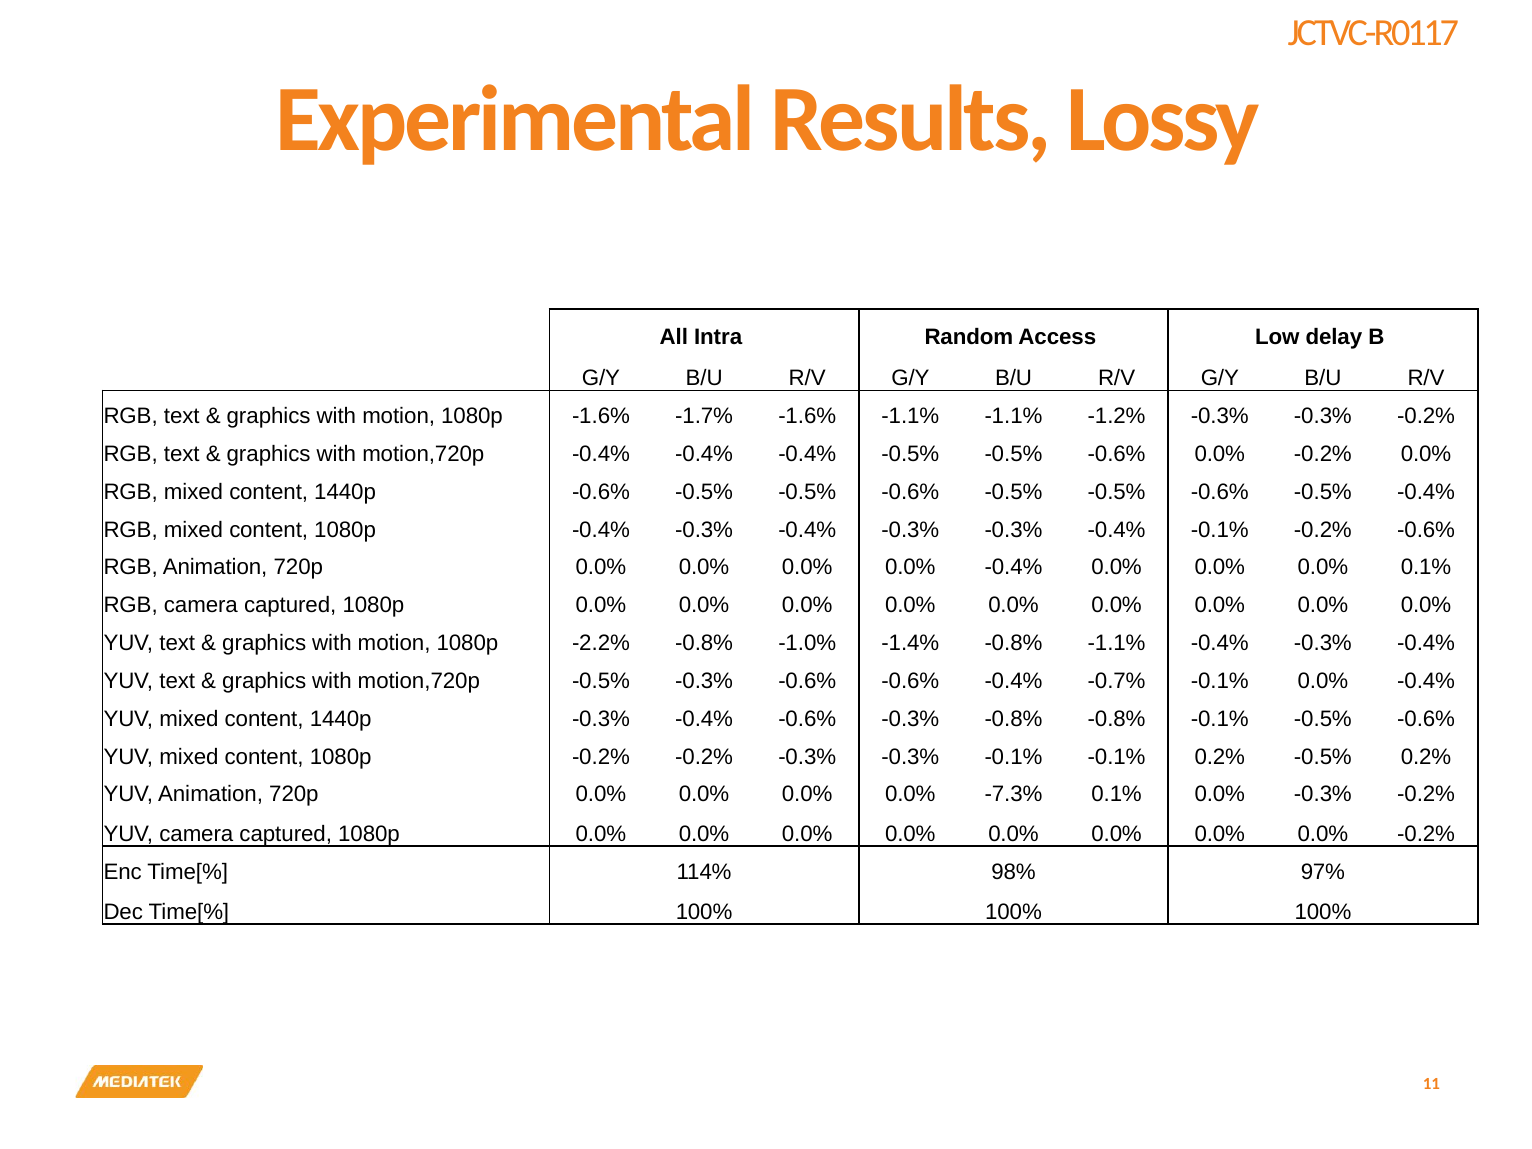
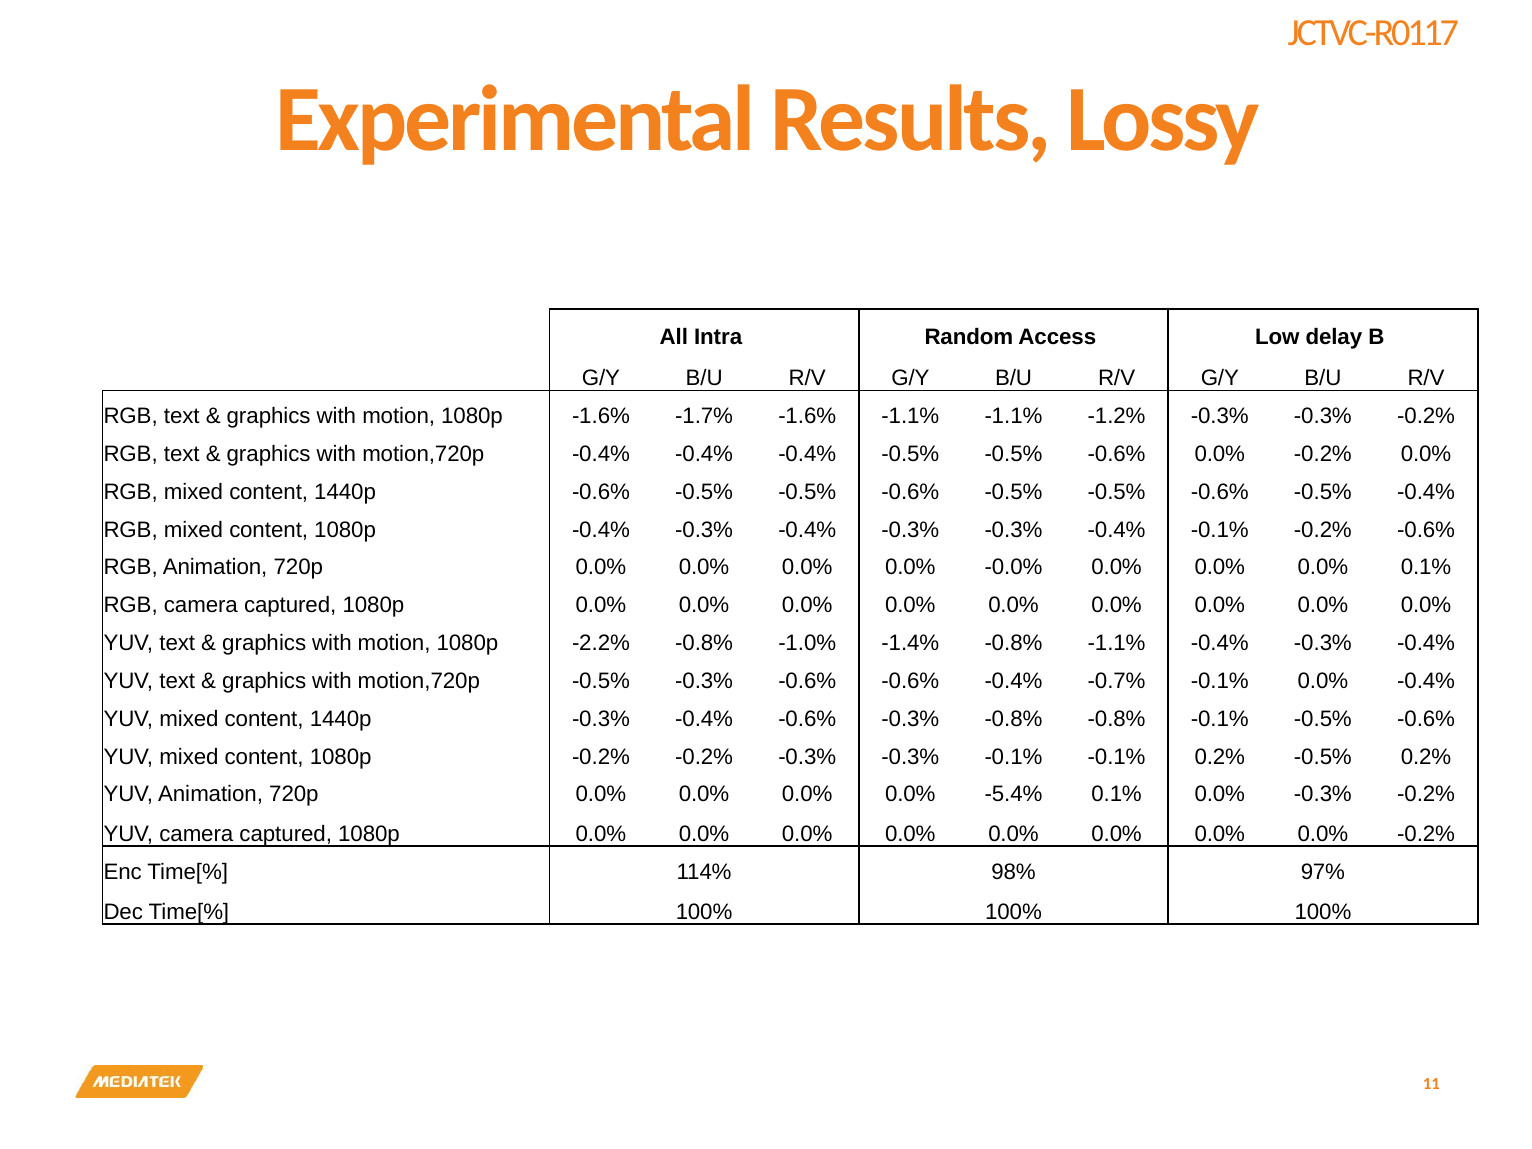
0.0% 0.0% -0.4%: -0.4% -> -0.0% (1014, 568)
-7.3%: -7.3% -> -5.4% (1014, 794)
